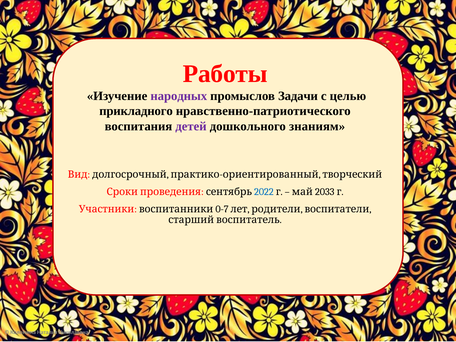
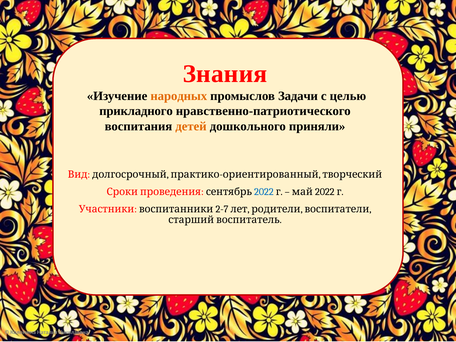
Работы: Работы -> Знания (225, 74)
народных colour: purple -> orange (179, 96)
детей colour: purple -> orange (191, 126)
знаниям: знаниям -> приняли (317, 126)
2033: 2033 -> 2022 (325, 192)
0-7: 0-7 -> 2-7 (222, 209)
